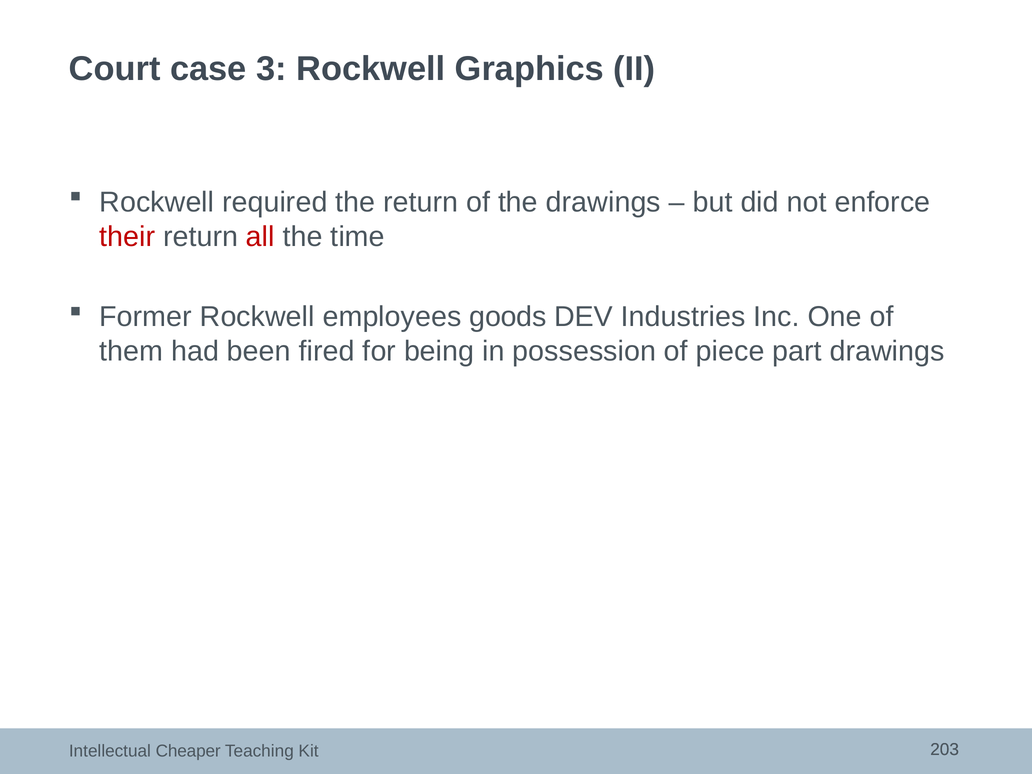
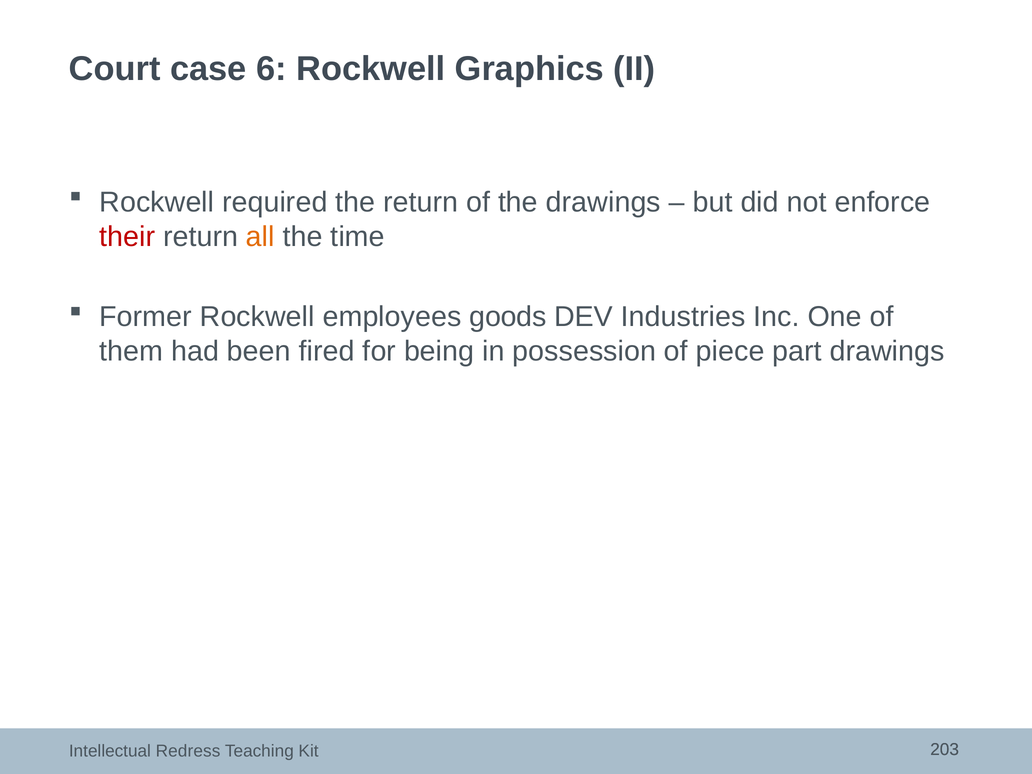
3: 3 -> 6 (271, 69)
all colour: red -> orange (260, 237)
Cheaper: Cheaper -> Redress (188, 751)
